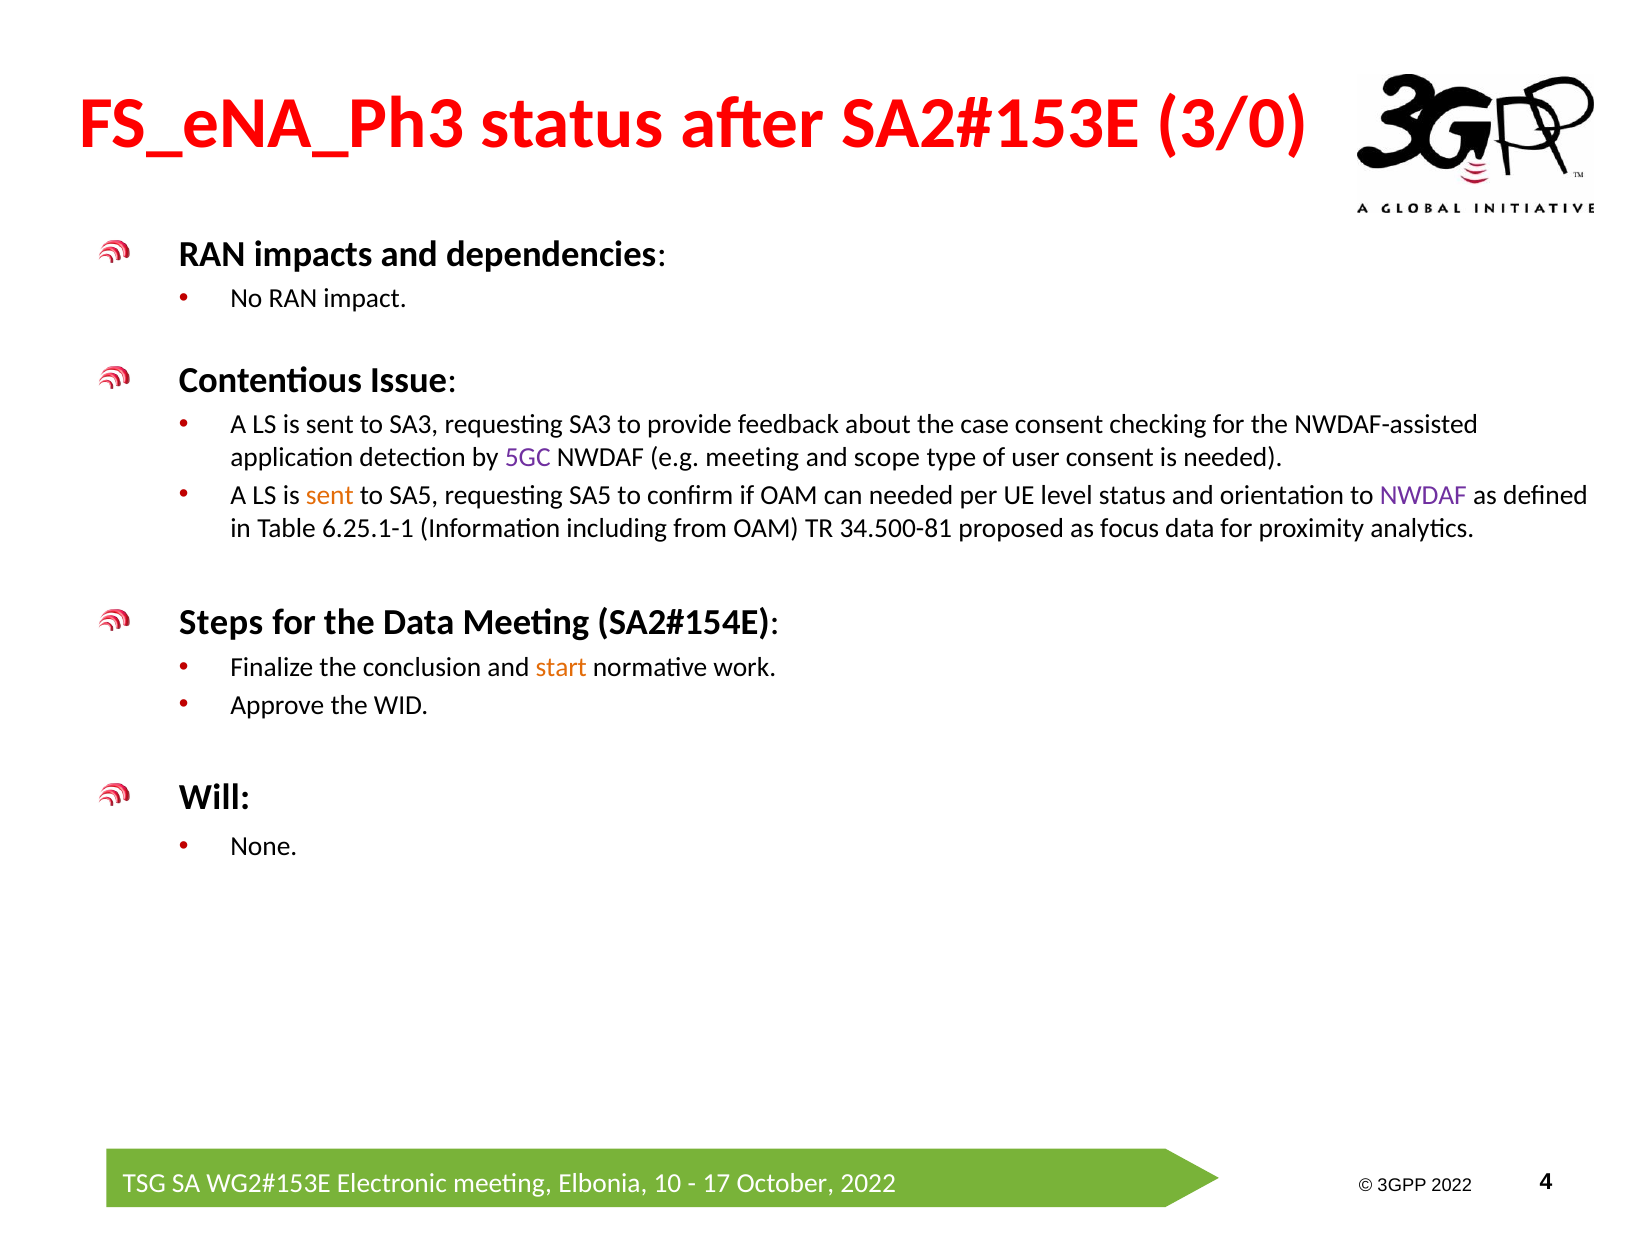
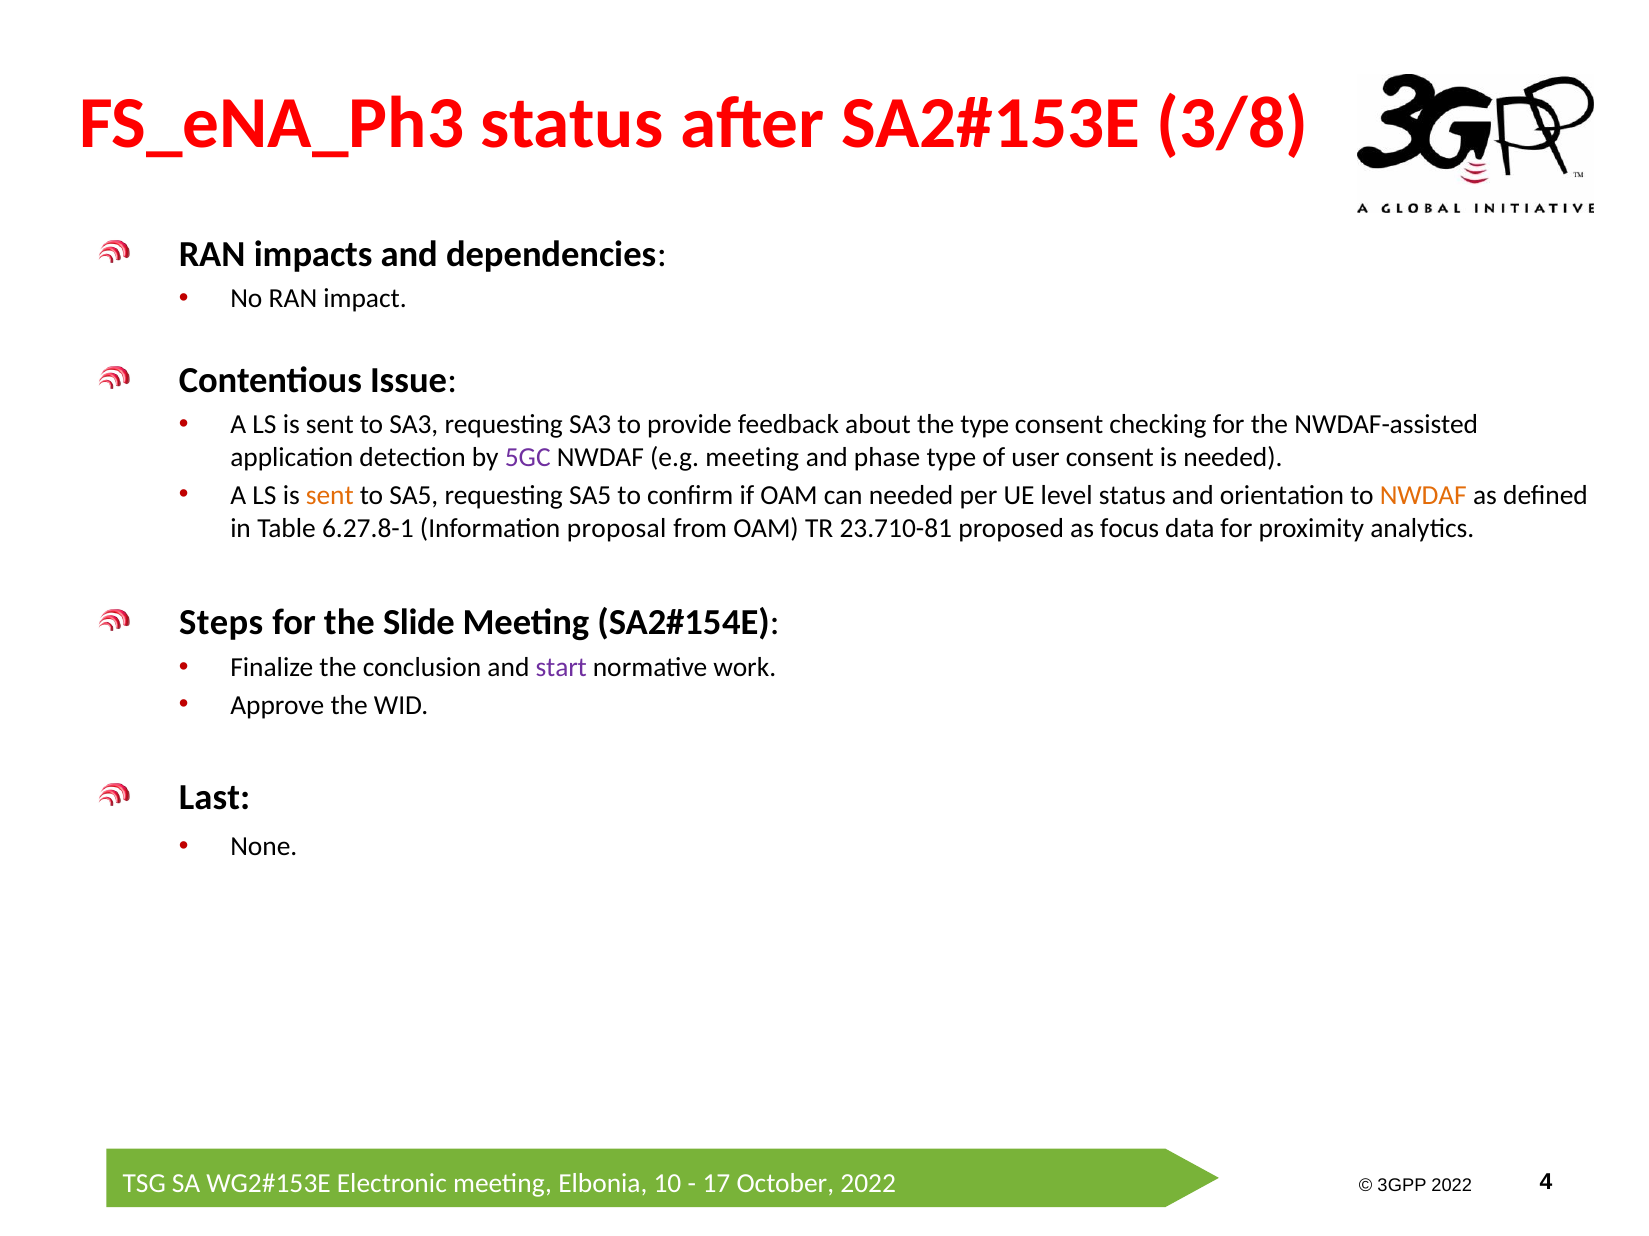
3/0: 3/0 -> 3/8 (1233, 123)
the case: case -> type (985, 425)
scope: scope -> phase (887, 458)
NWDAF colour: purple -> orange (1423, 496)
6.25.1-1: 6.25.1-1 -> 6.27.8-1 (368, 529)
including: including -> proposal (617, 529)
34.500-81: 34.500-81 -> 23.710-81 (896, 529)
the Data: Data -> Slide (419, 623)
start colour: orange -> purple (561, 668)
Will: Will -> Last (215, 798)
